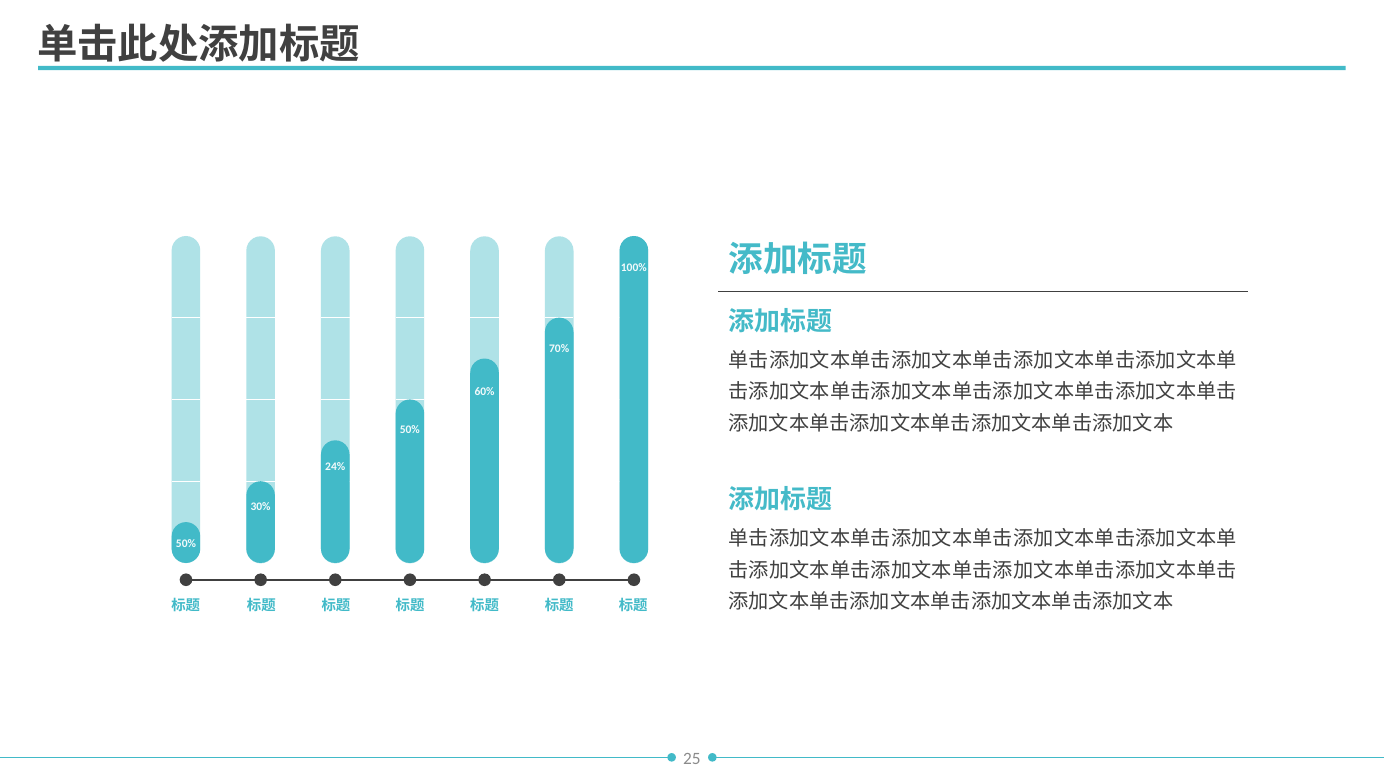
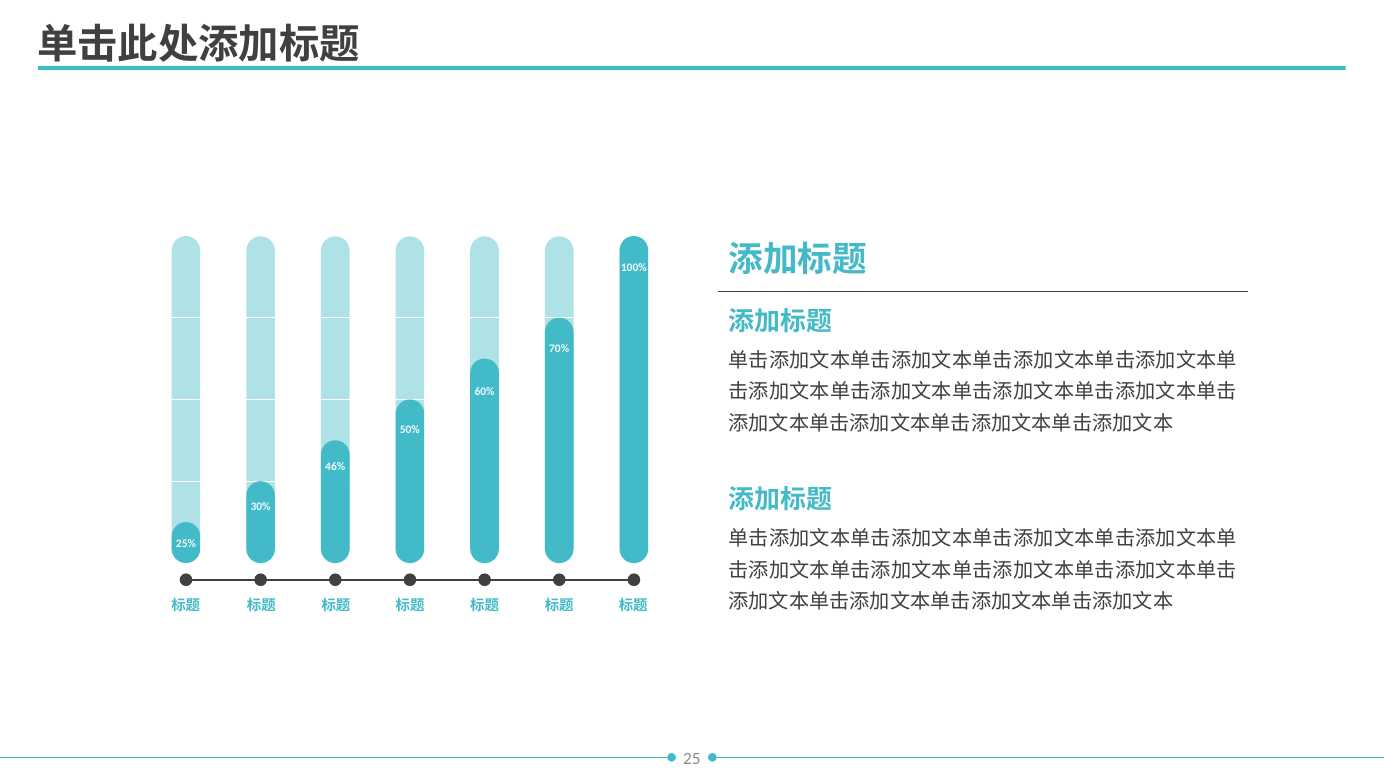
24%: 24% -> 46% (335, 467)
50%: 50% -> 25% (186, 543)
